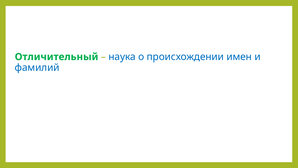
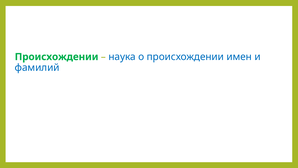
Отличительный: Отличительный -> Происхождении (57, 57)
